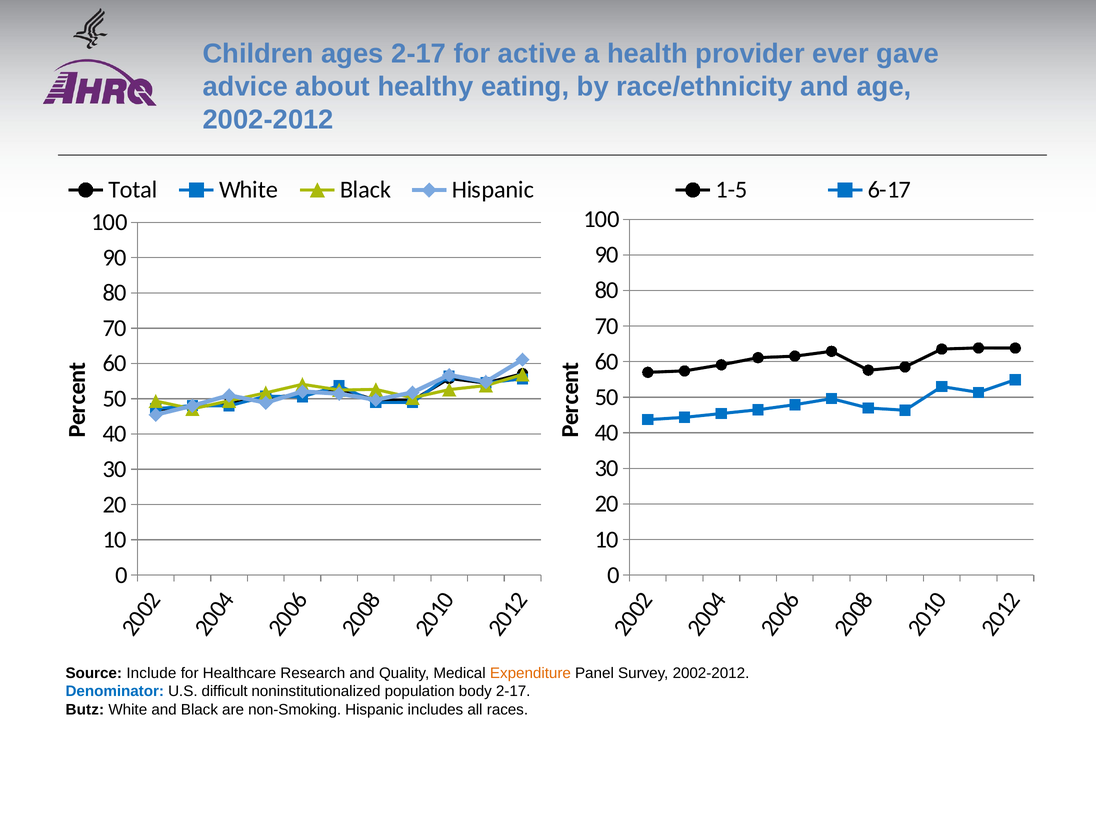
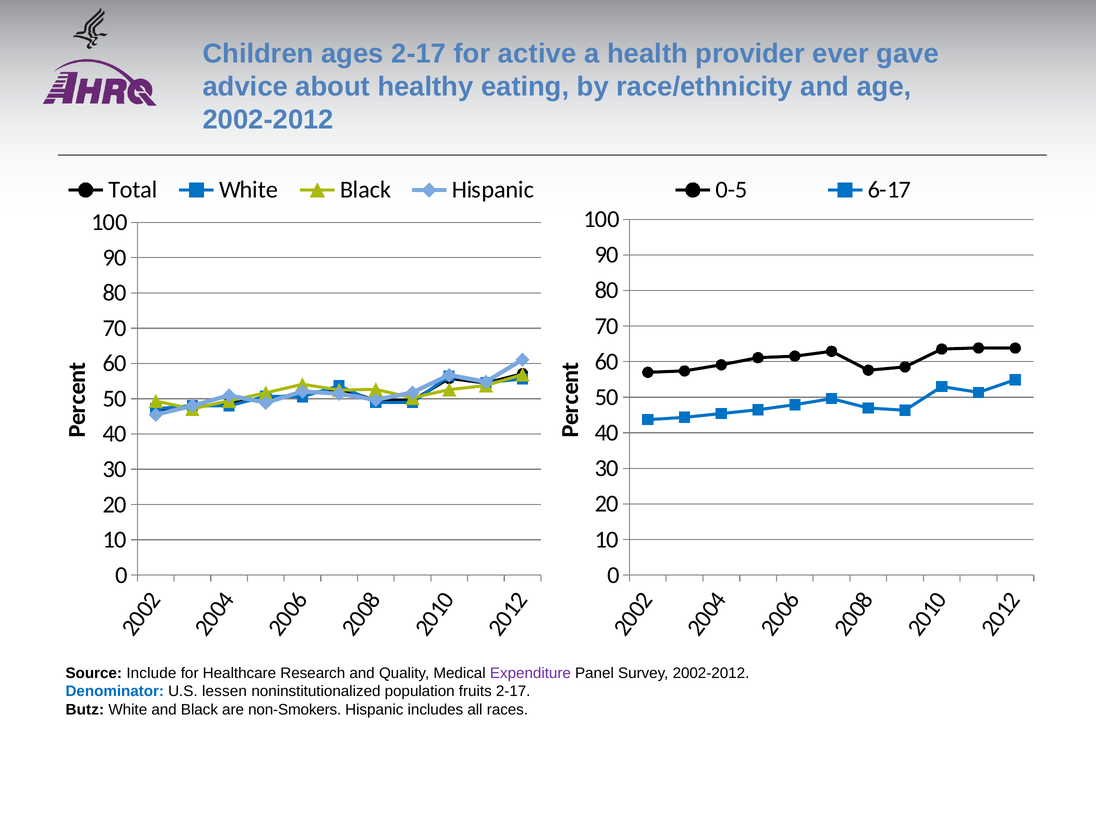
1-5: 1-5 -> 0-5 (731, 190)
Expenditure colour: orange -> purple (530, 673)
difficult: difficult -> lessen (224, 691)
body: body -> fruits (475, 691)
non-Smoking: non-Smoking -> non-Smokers (295, 710)
